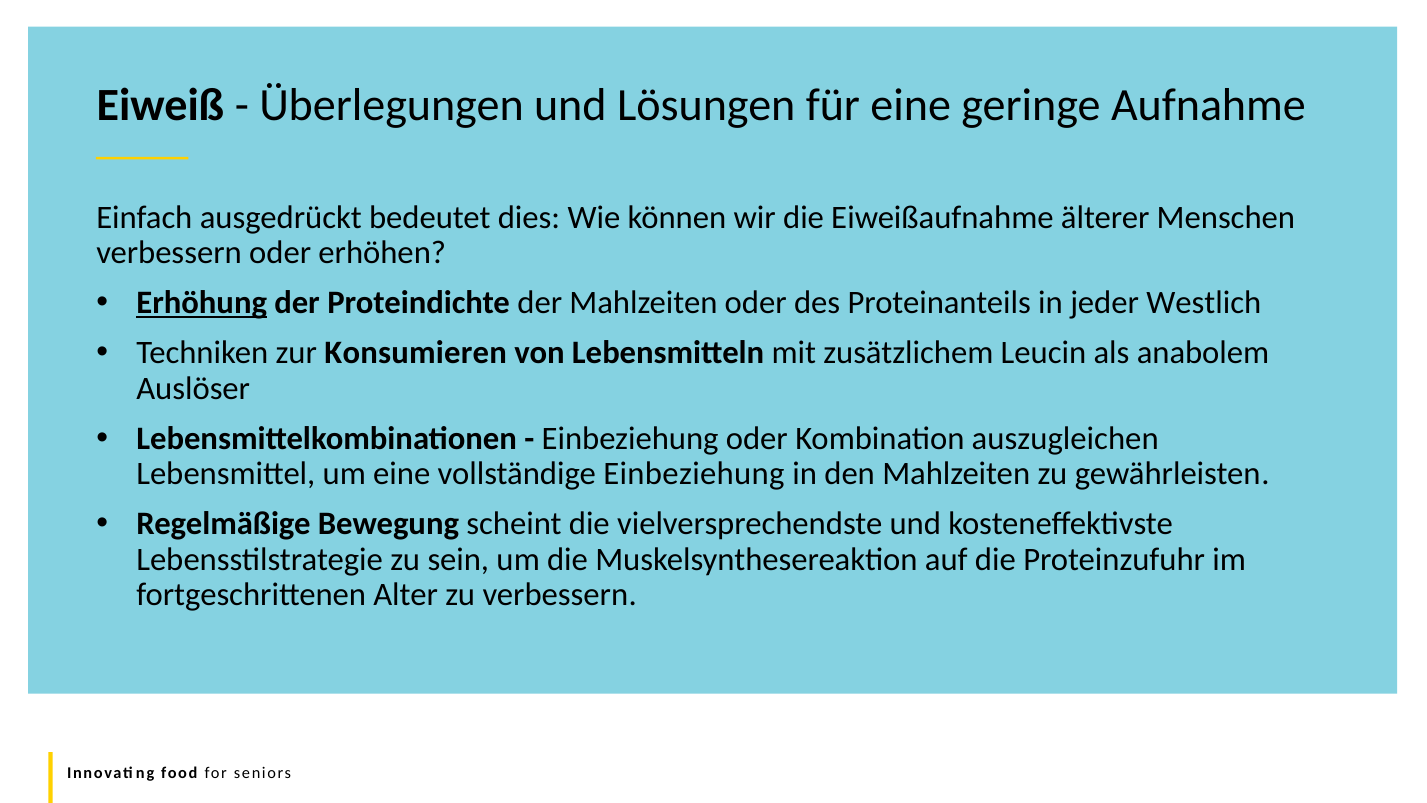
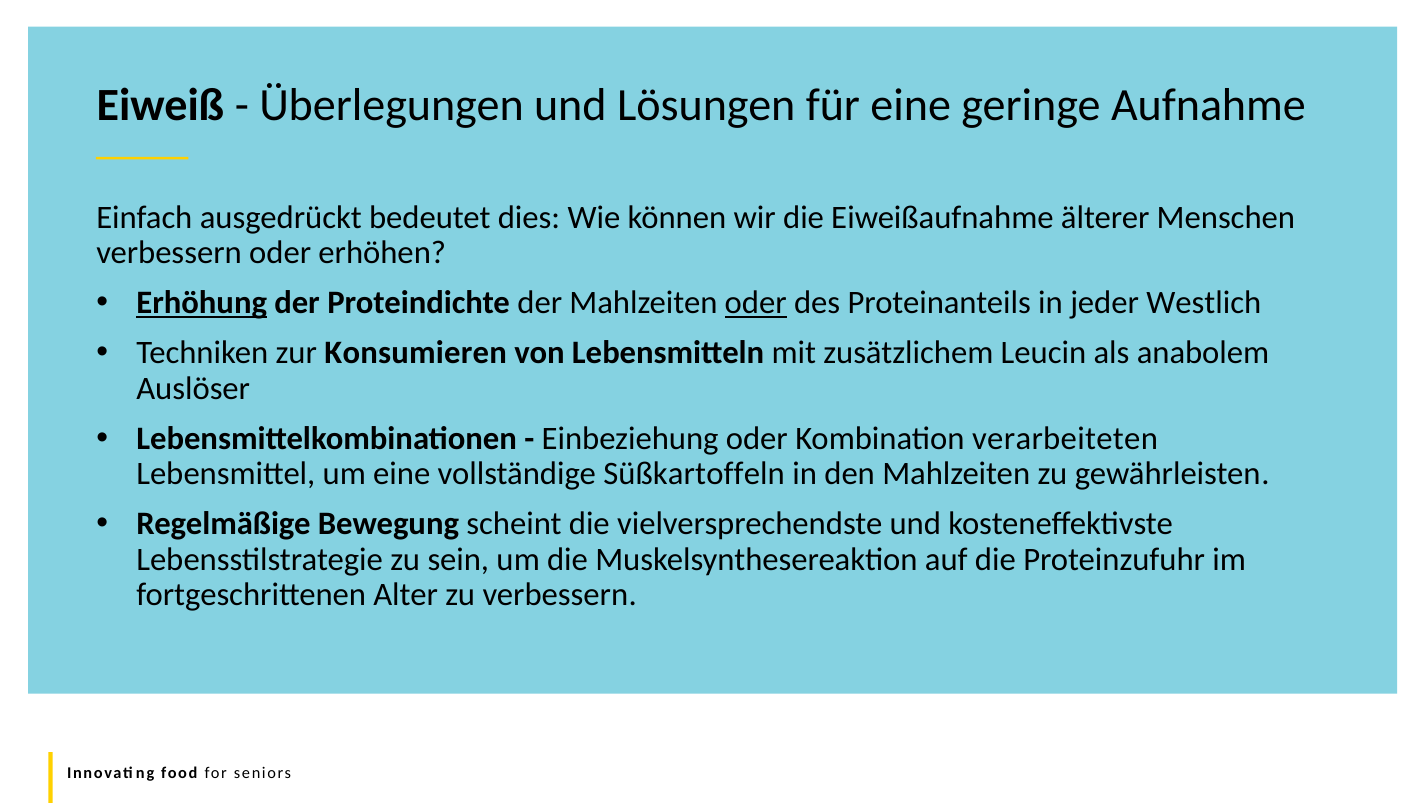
oder underline: none -> present (756, 303)
auszugleichen: auszugleichen -> verarbeiteten (1065, 438)
vollständige Einbeziehung: Einbeziehung -> Süßkartoffeln (694, 474)
